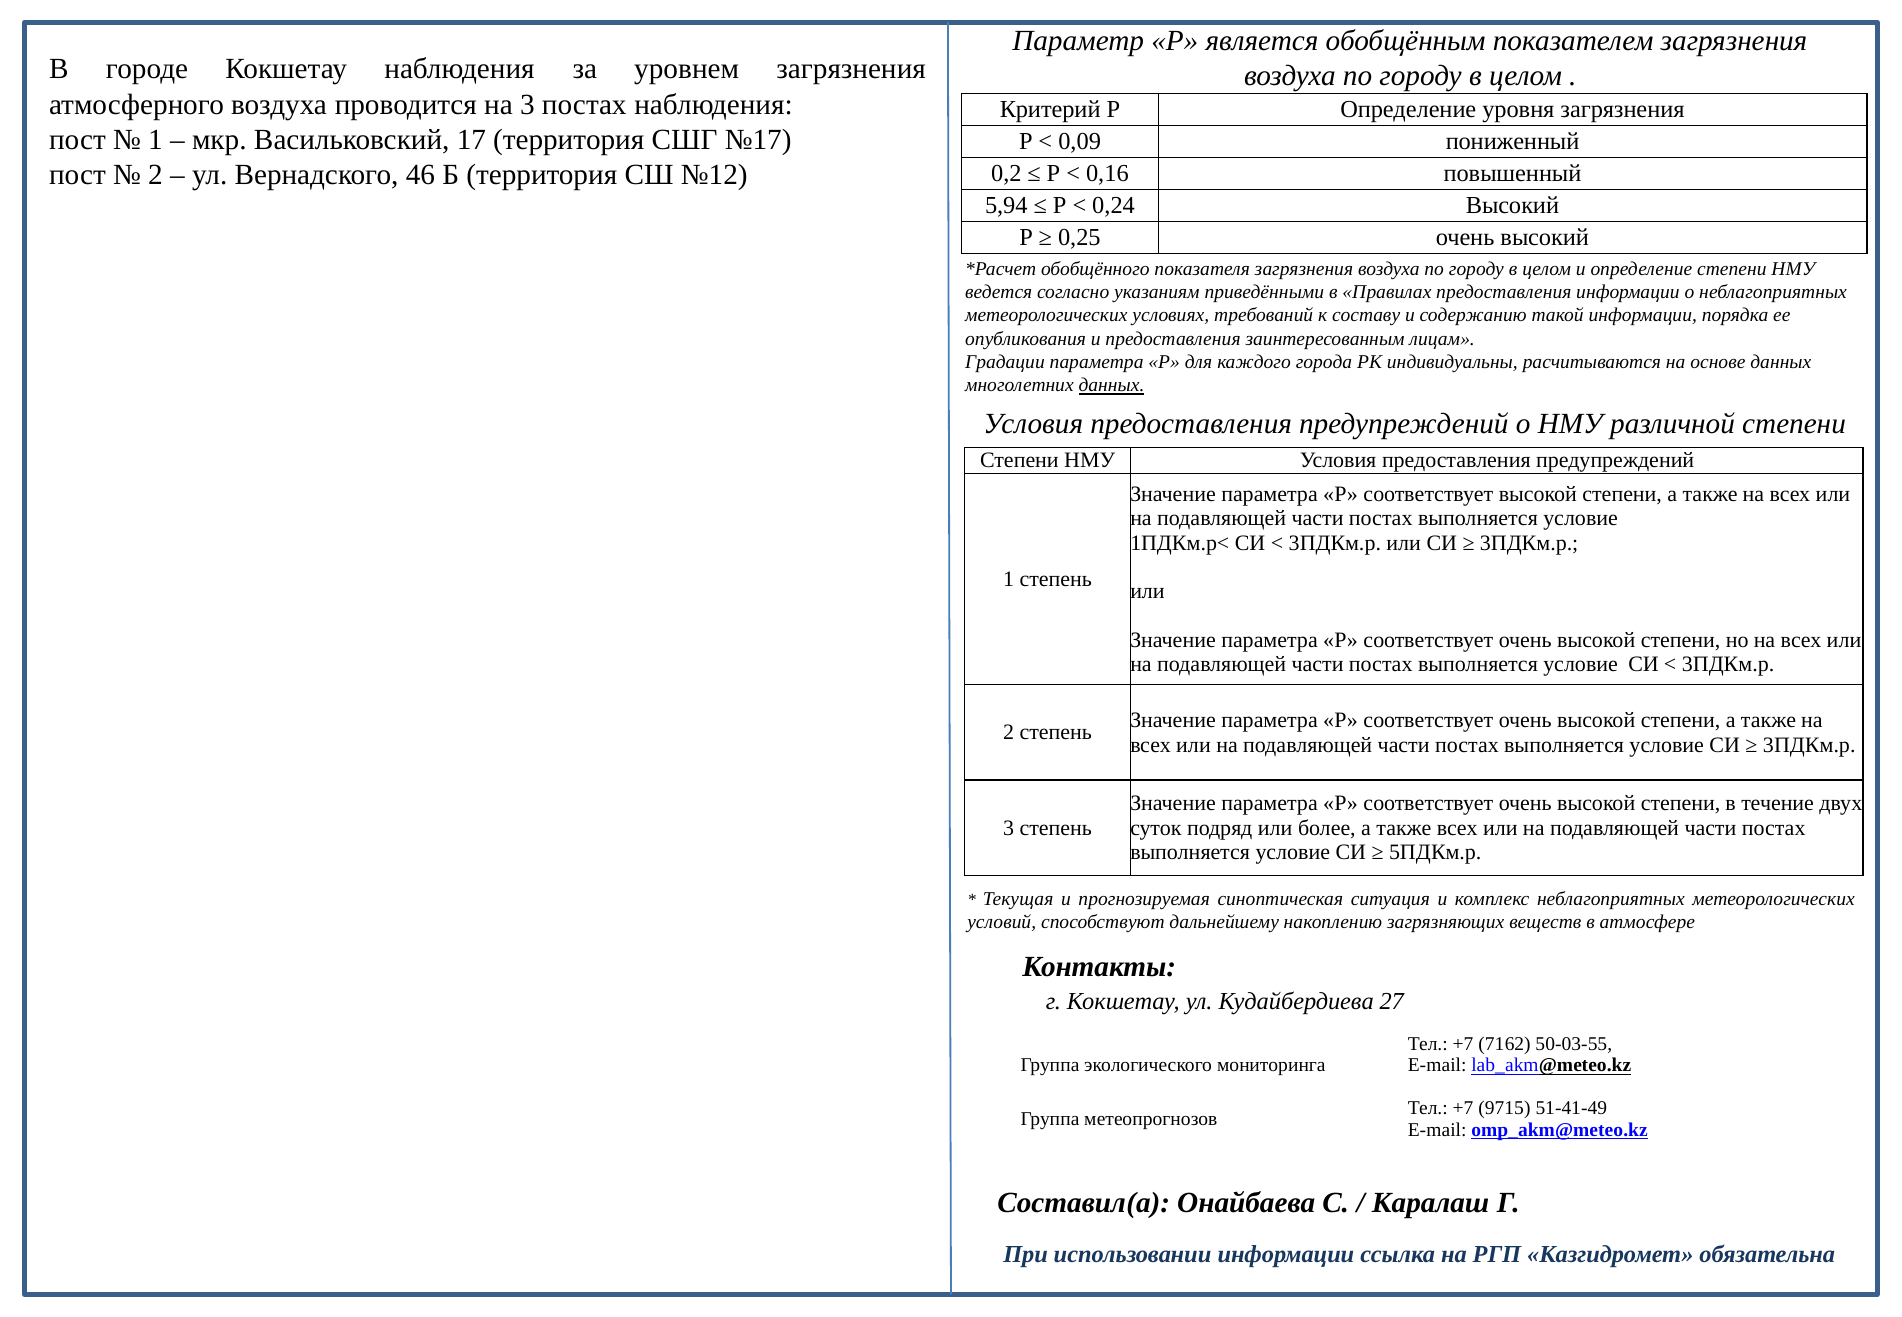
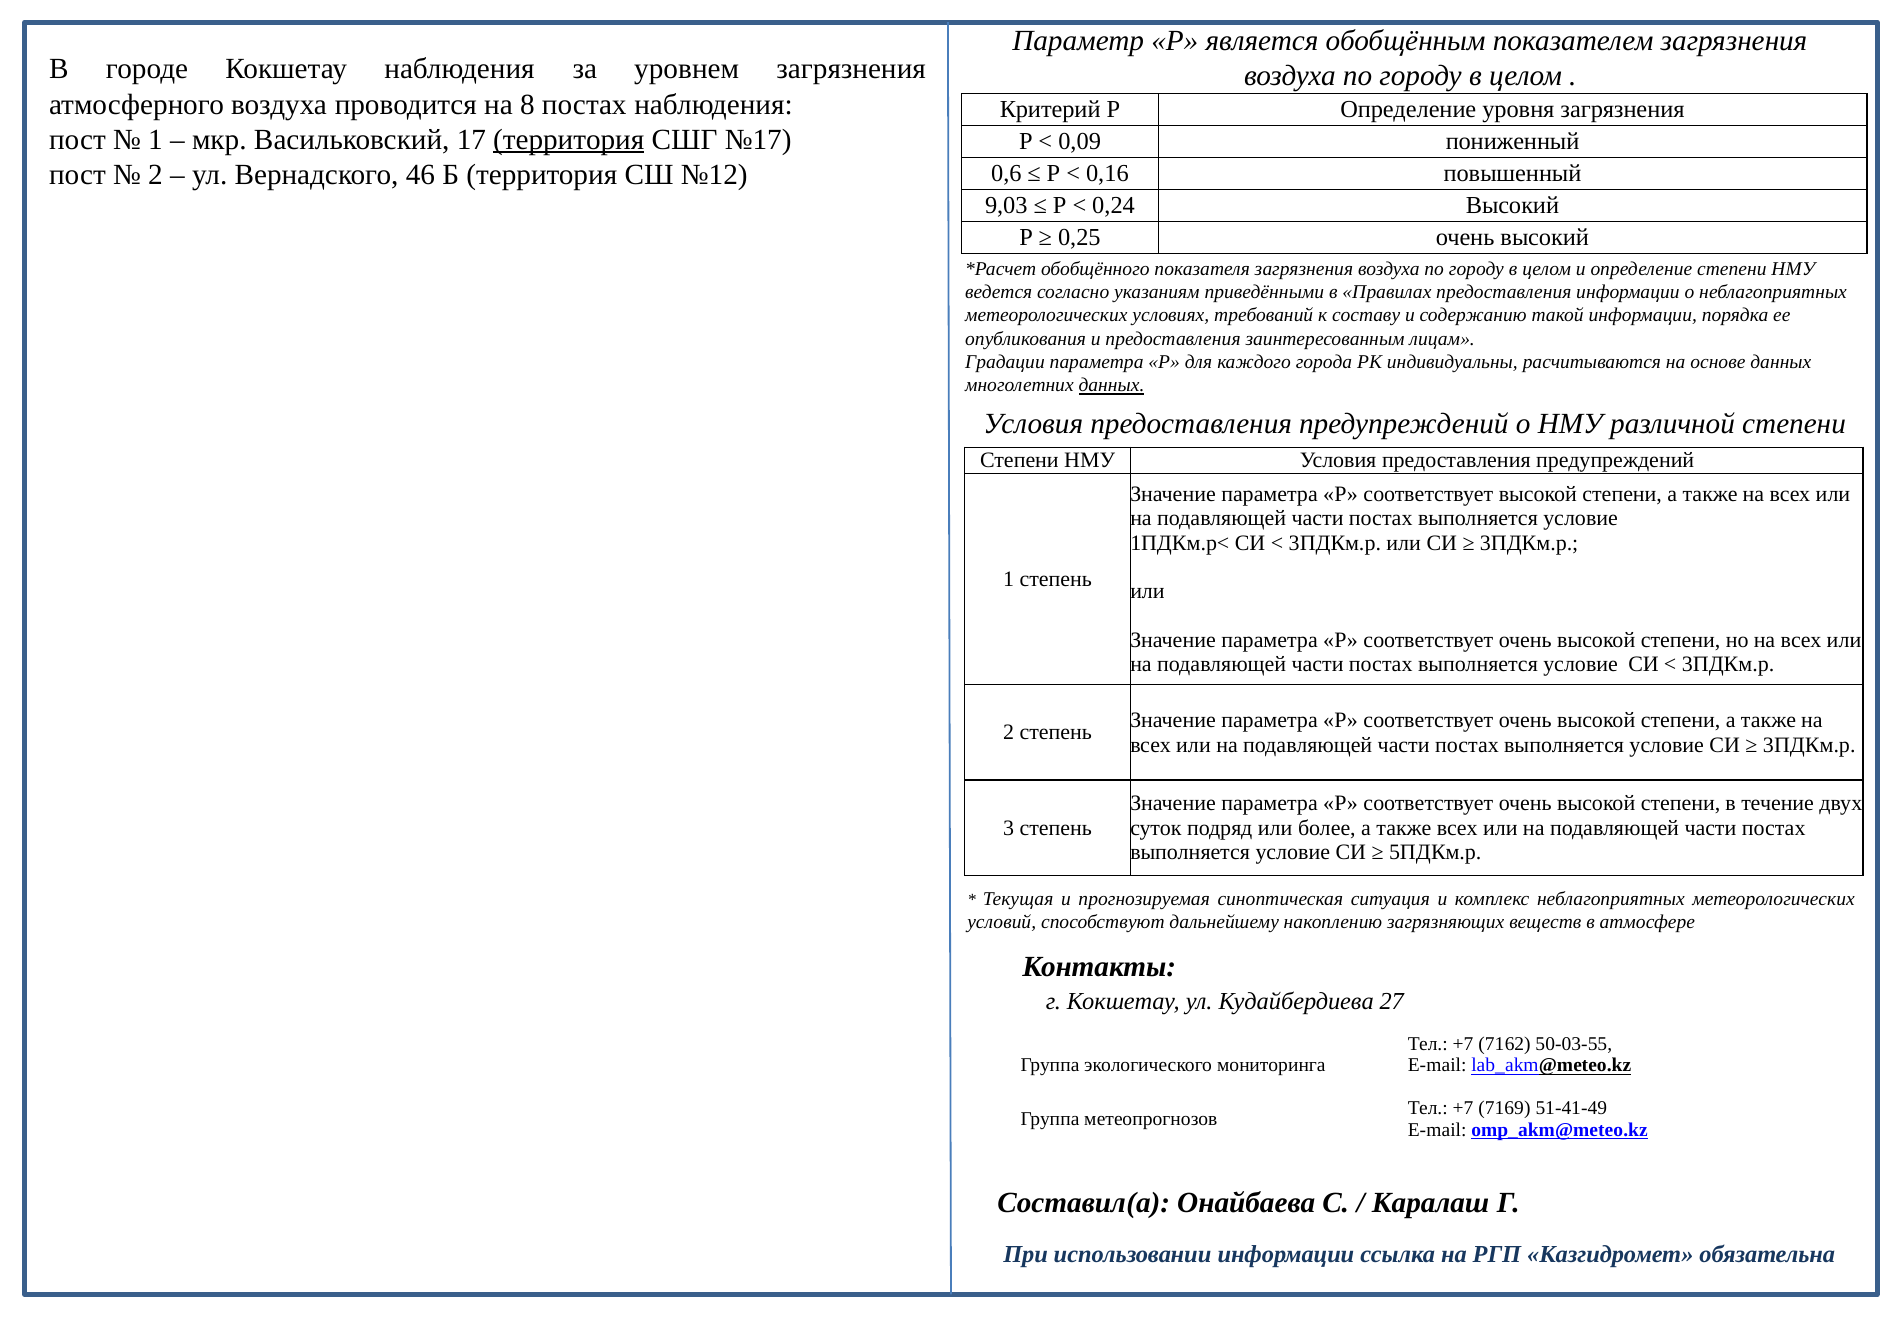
на 3: 3 -> 8 (527, 104)
территория underline: none -> present (569, 140)
0,2: 0,2 -> 0,6 (1006, 173)
5,94: 5,94 -> 9,03 (1006, 205)
9715: 9715 -> 7169 (1504, 1108)
